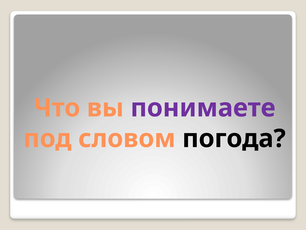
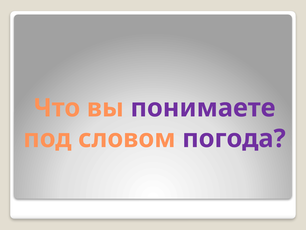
погода colour: black -> purple (234, 138)
